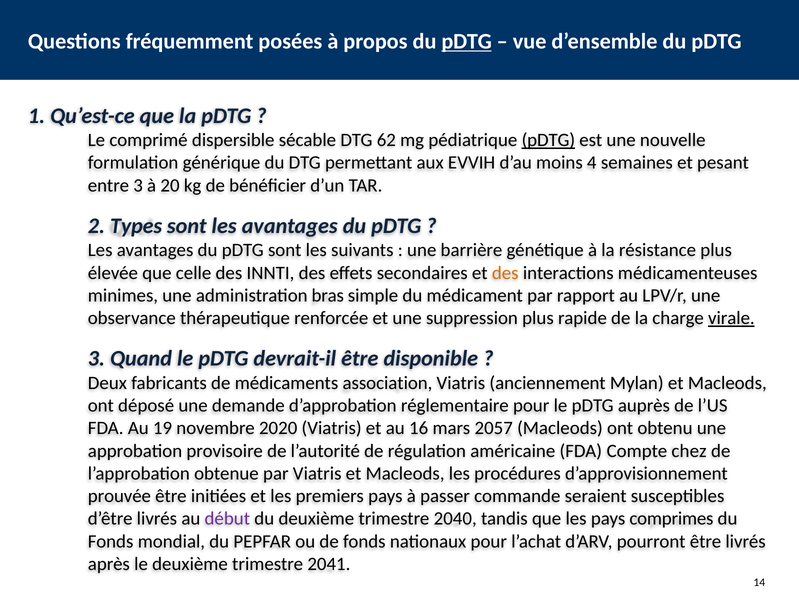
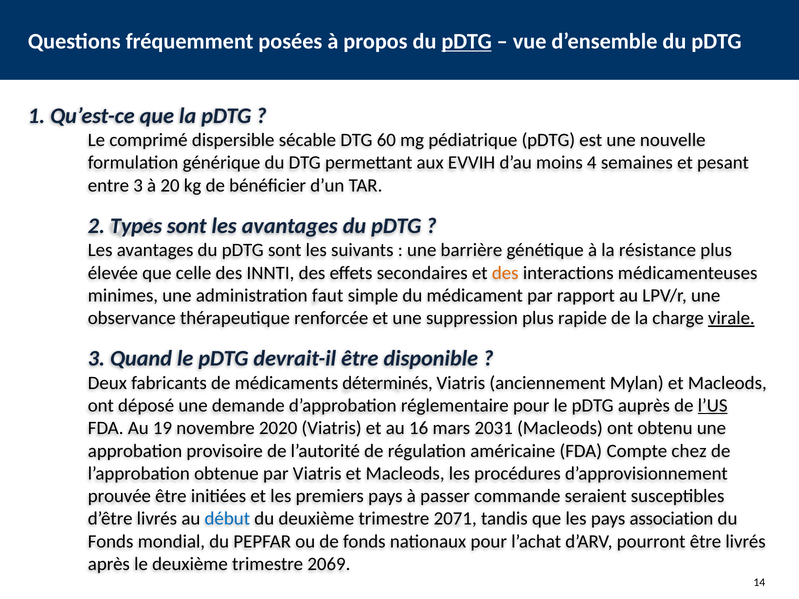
62: 62 -> 60 (386, 140)
pDTG underline: present -> none (548, 140)
bras: bras -> faut (328, 296)
association: association -> déterminés (388, 383)
l’US underline: none -> present (713, 406)
2057: 2057 -> 2031 (494, 428)
début colour: purple -> blue (227, 519)
2040: 2040 -> 2071 (455, 519)
comprimes: comprimes -> association (671, 519)
2041: 2041 -> 2069 (329, 564)
